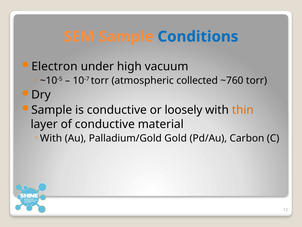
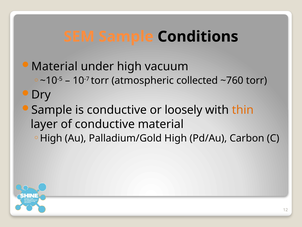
Conditions colour: blue -> black (198, 37)
Electron: Electron -> Material (54, 66)
With: With -> High (51, 138)
Palladium/Gold Gold: Gold -> High (176, 138)
